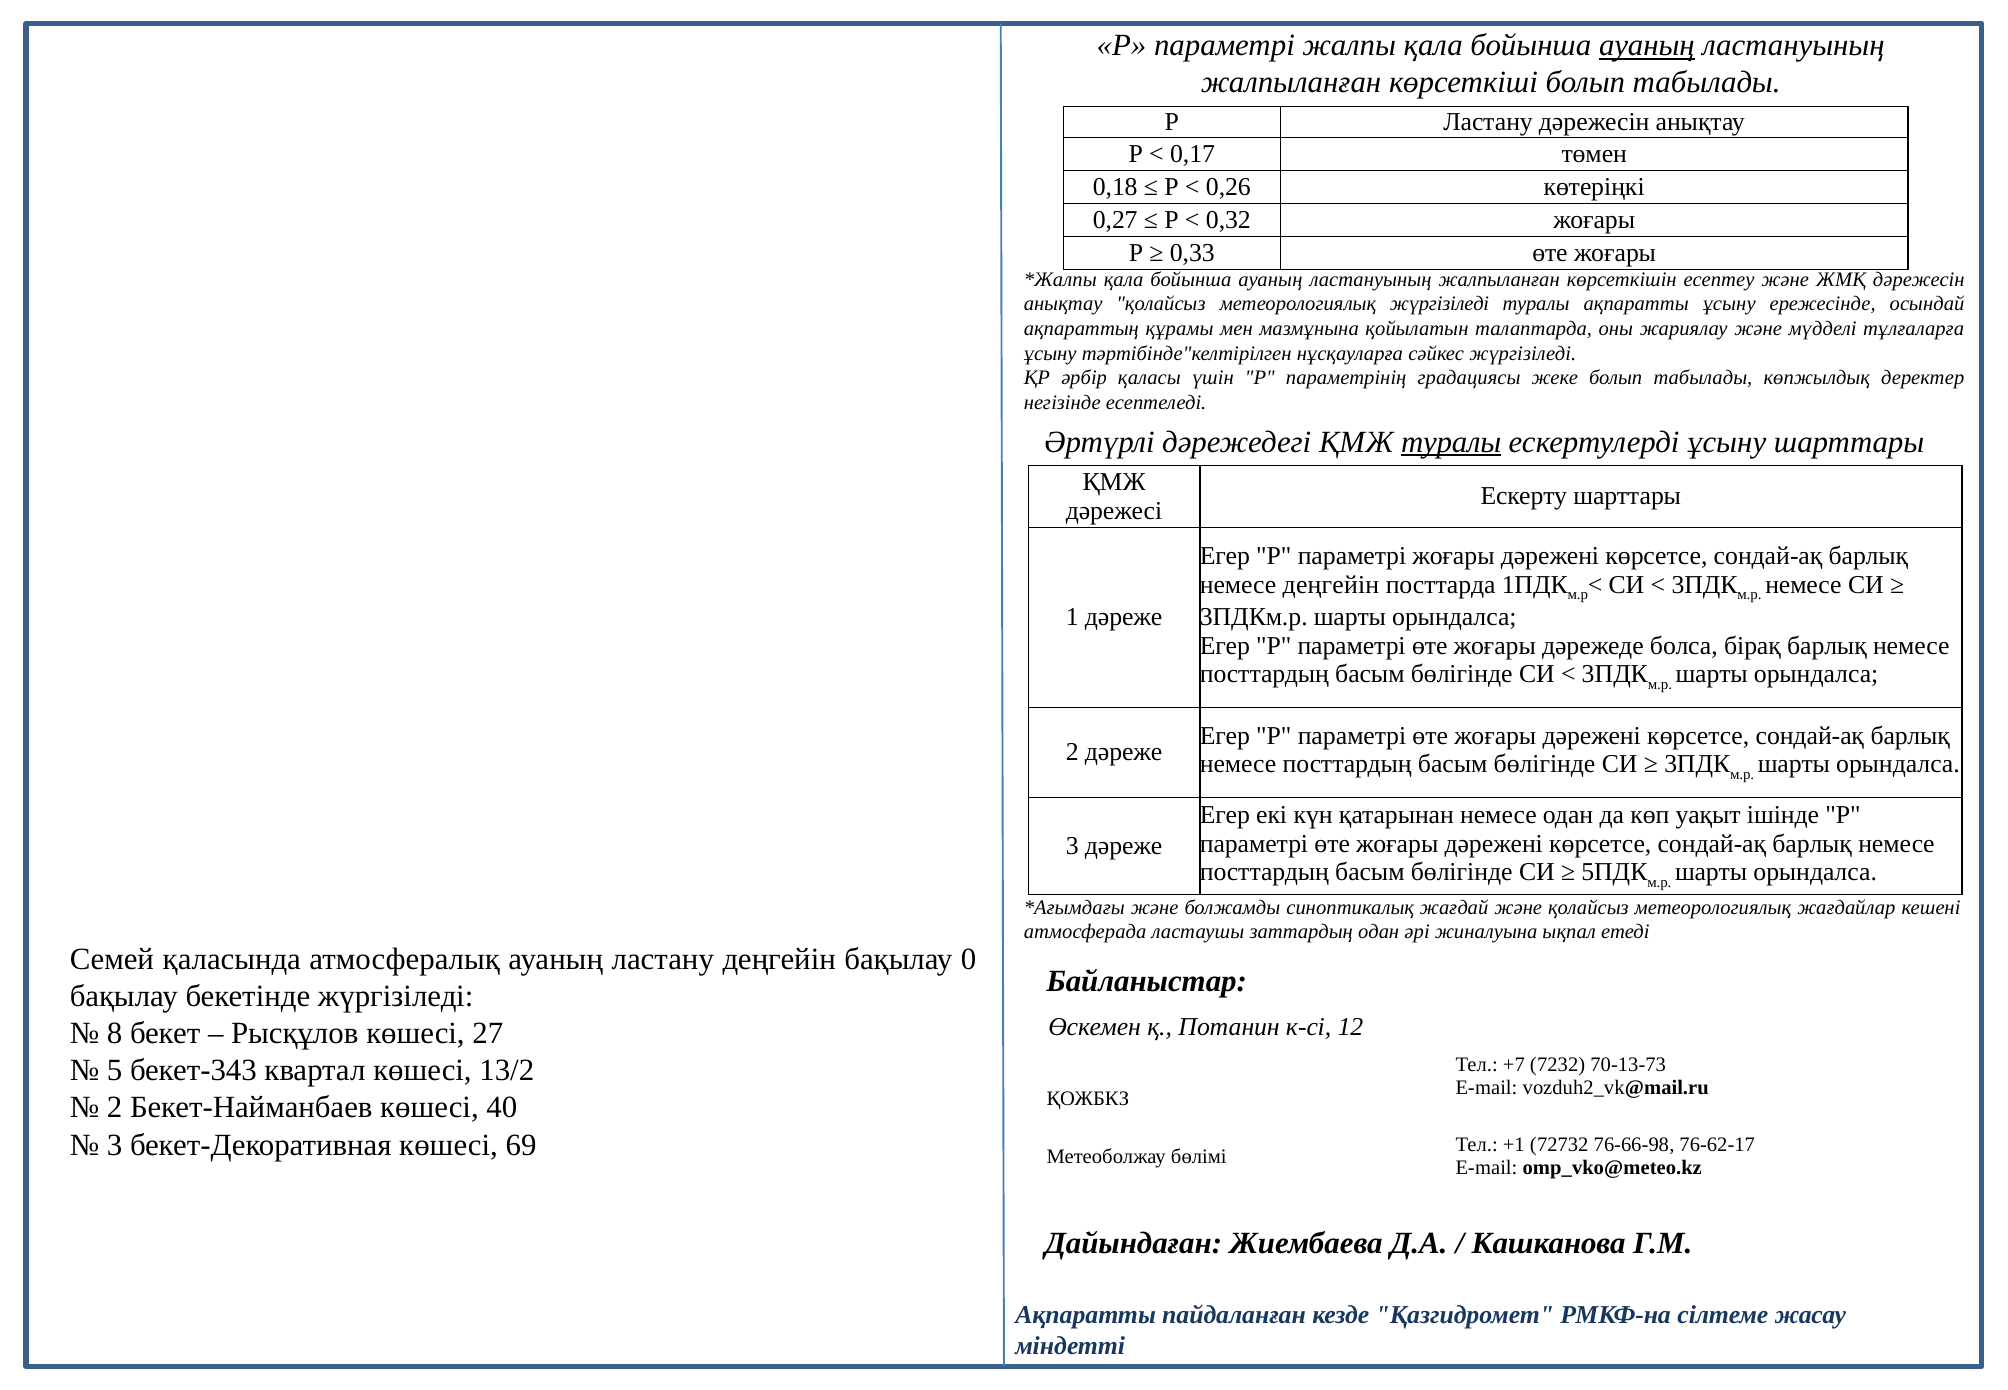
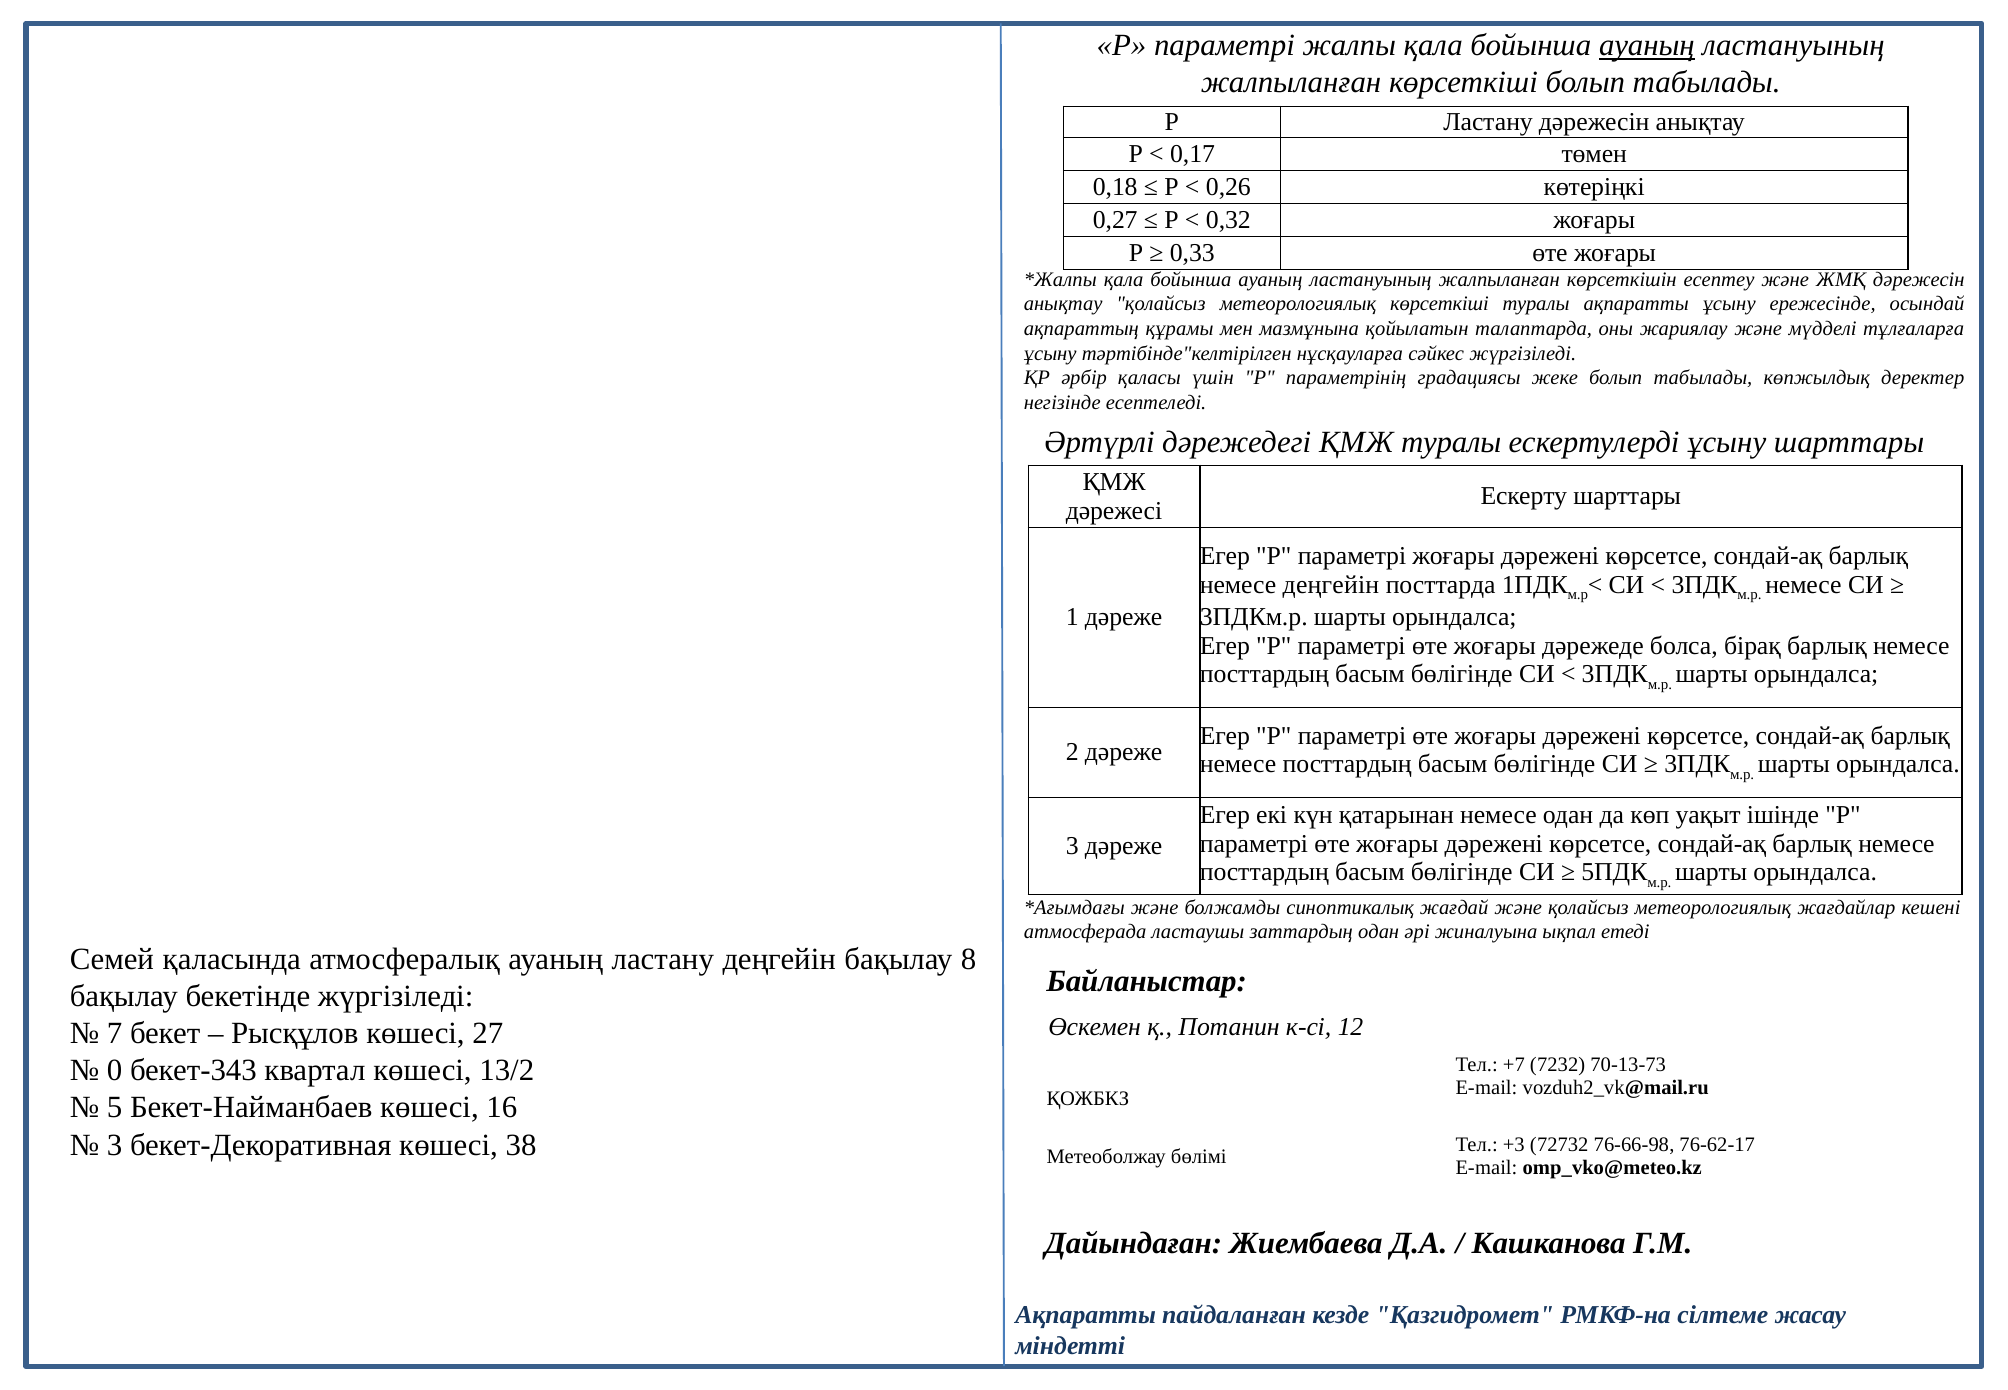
метеорологиялық жүргізіледі: жүргізіледі -> көрсеткіші (1439, 304)
туралы underline: present -> none (1451, 442)
0: 0 -> 8 (969, 960)
8: 8 -> 7 (115, 1034)
5: 5 -> 0 (115, 1071)
2: 2 -> 5 (115, 1108)
40: 40 -> 16 (502, 1108)
69: 69 -> 38 (521, 1145)
+1: +1 -> +3 (1514, 1145)
